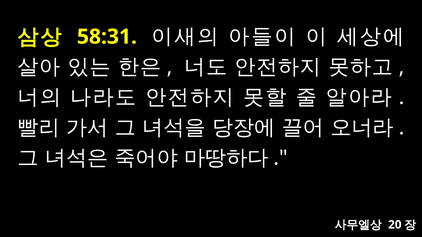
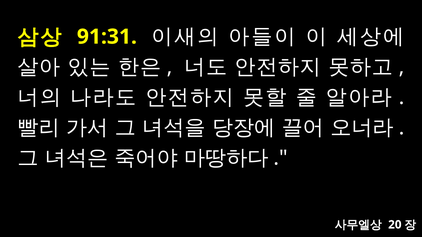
58:31: 58:31 -> 91:31 (107, 37)
